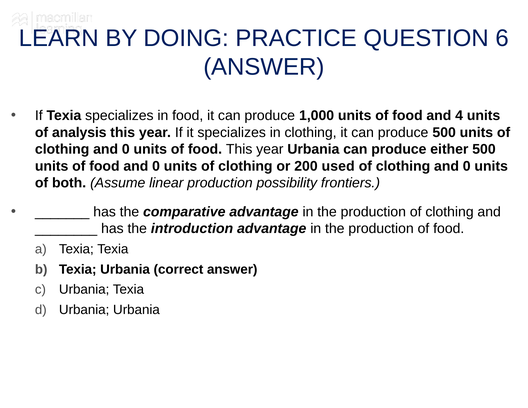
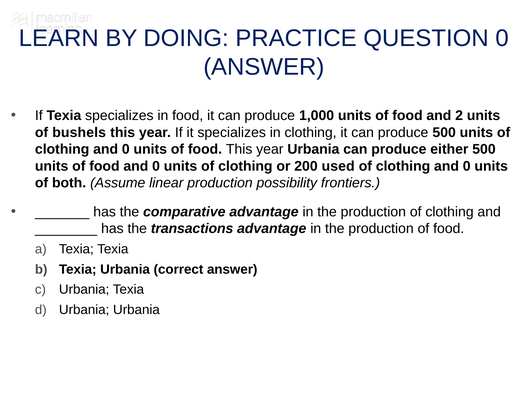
QUESTION 6: 6 -> 0 (502, 38)
4: 4 -> 2 (459, 116)
analysis: analysis -> bushels (79, 132)
introduction: introduction -> transactions (192, 229)
